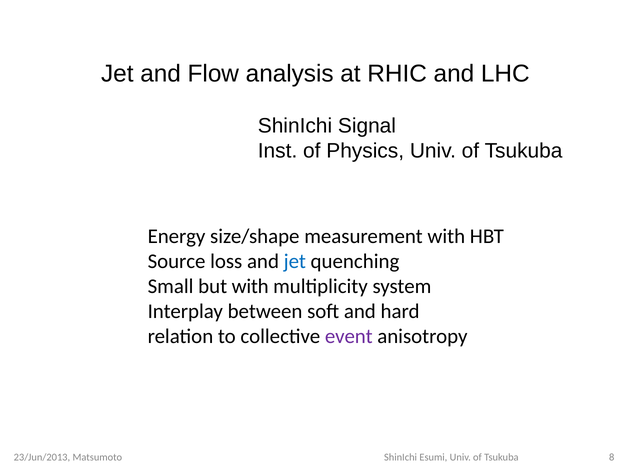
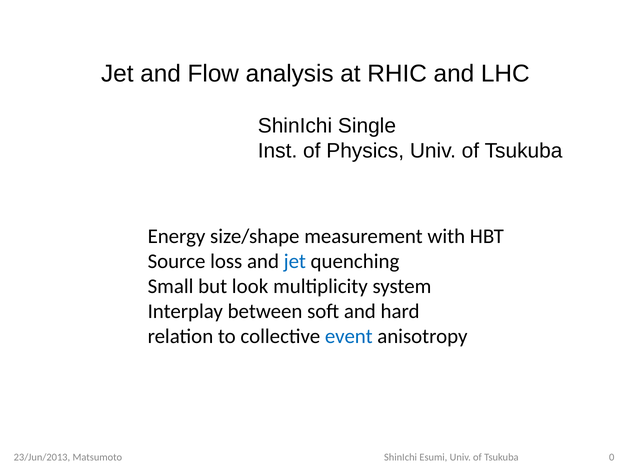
Signal: Signal -> Single (367, 126)
but with: with -> look (250, 287)
event colour: purple -> blue (349, 337)
8: 8 -> 0 (612, 457)
